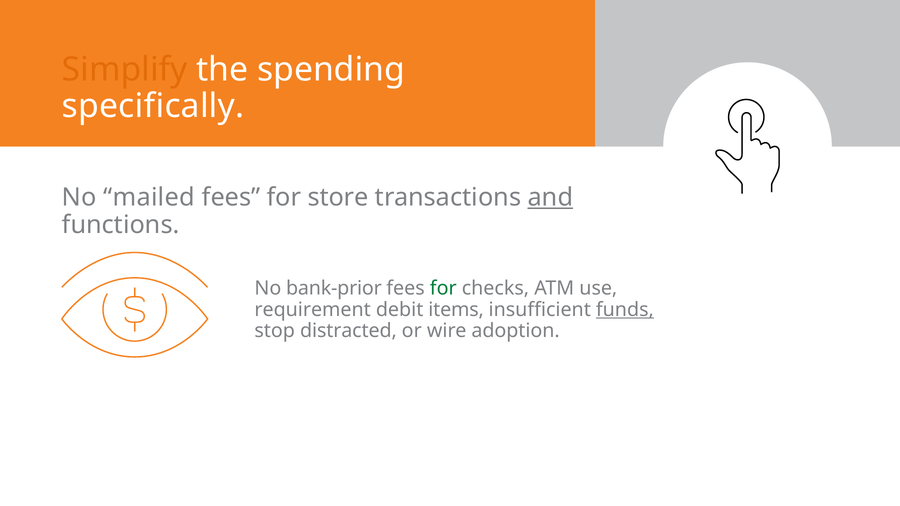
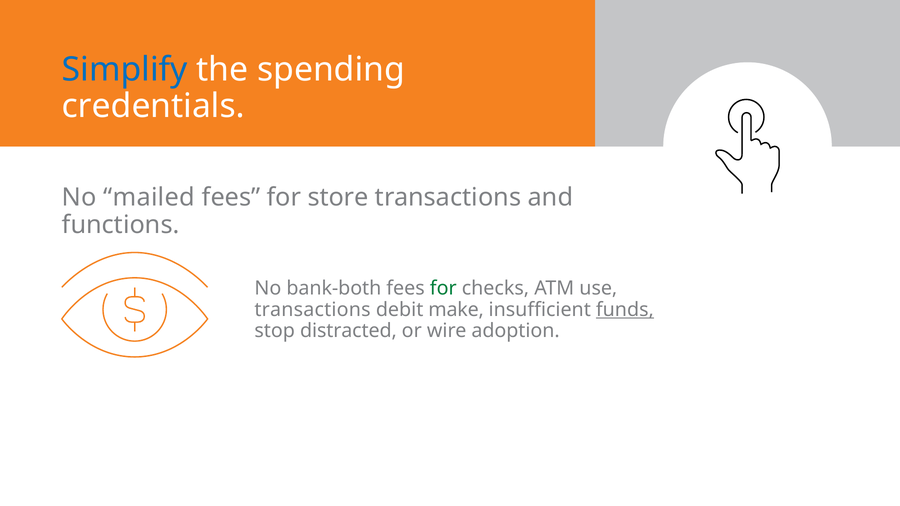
Simplify colour: orange -> blue (125, 70)
specifically: specifically -> credentials (153, 106)
and underline: present -> none (550, 197)
bank-prior: bank-prior -> bank-both (334, 289)
requirement: requirement -> transactions (313, 310)
items: items -> make (456, 310)
